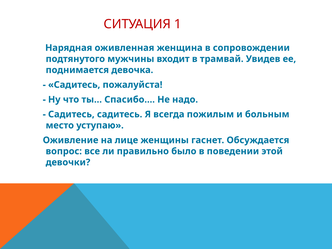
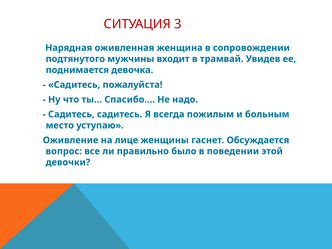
1: 1 -> 3 (178, 24)
